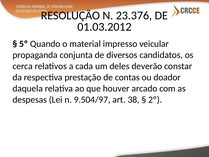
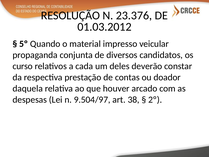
cerca: cerca -> curso (23, 66)
